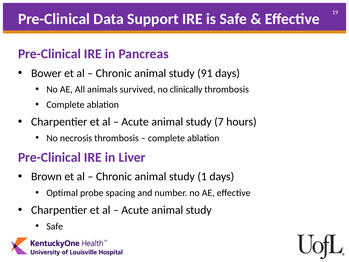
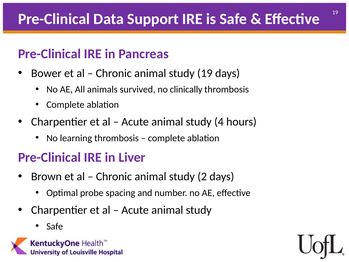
study 91: 91 -> 19 (205, 73)
7: 7 -> 4 (219, 122)
necrosis: necrosis -> learning (76, 138)
1: 1 -> 2 (202, 176)
